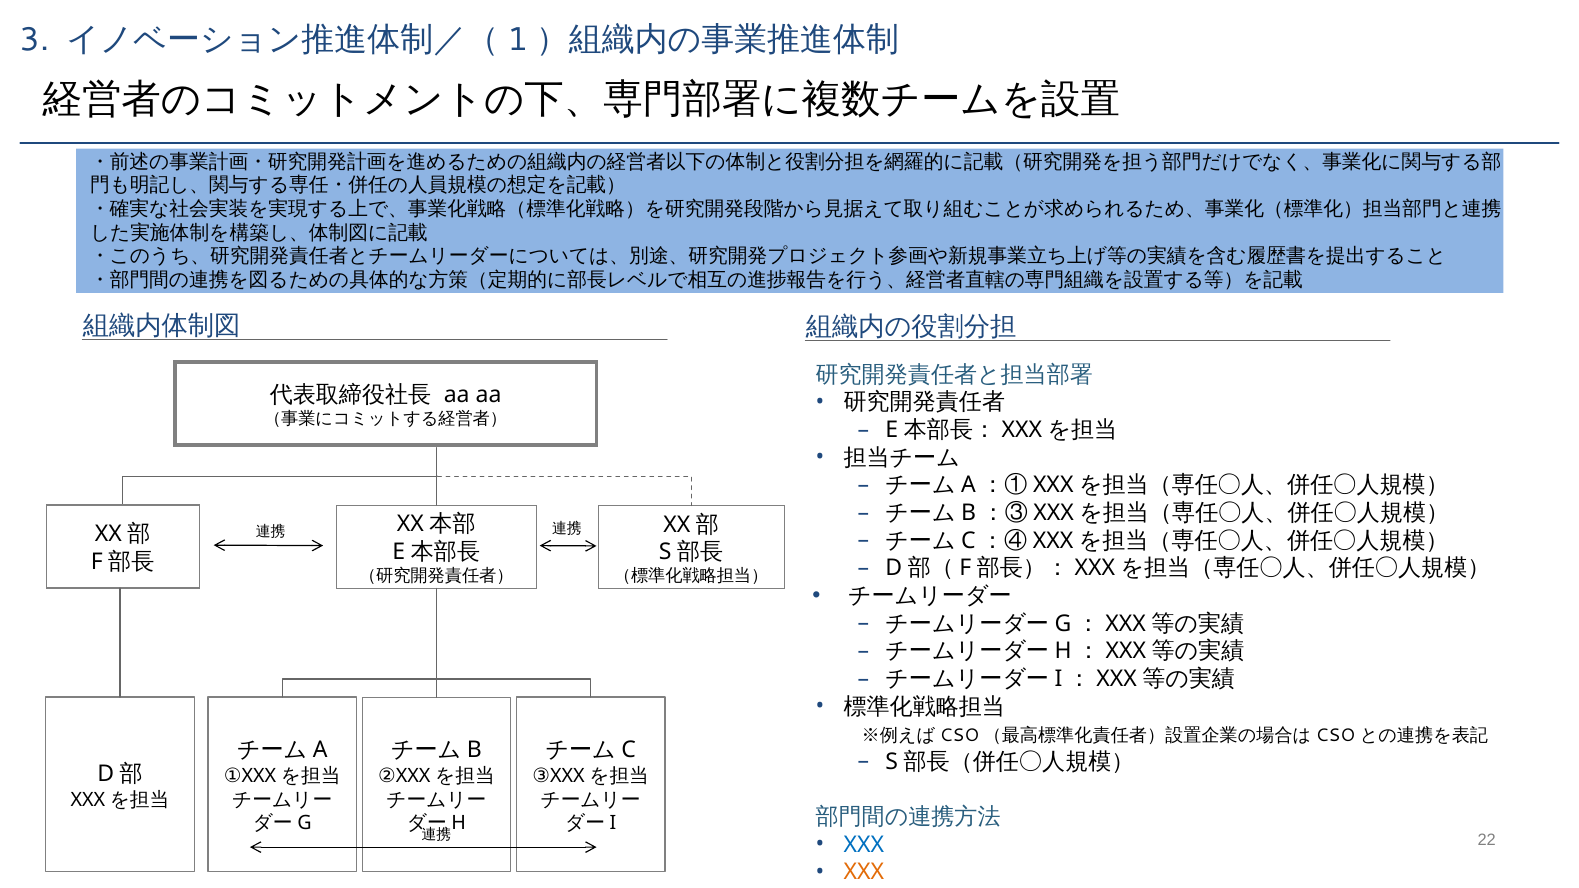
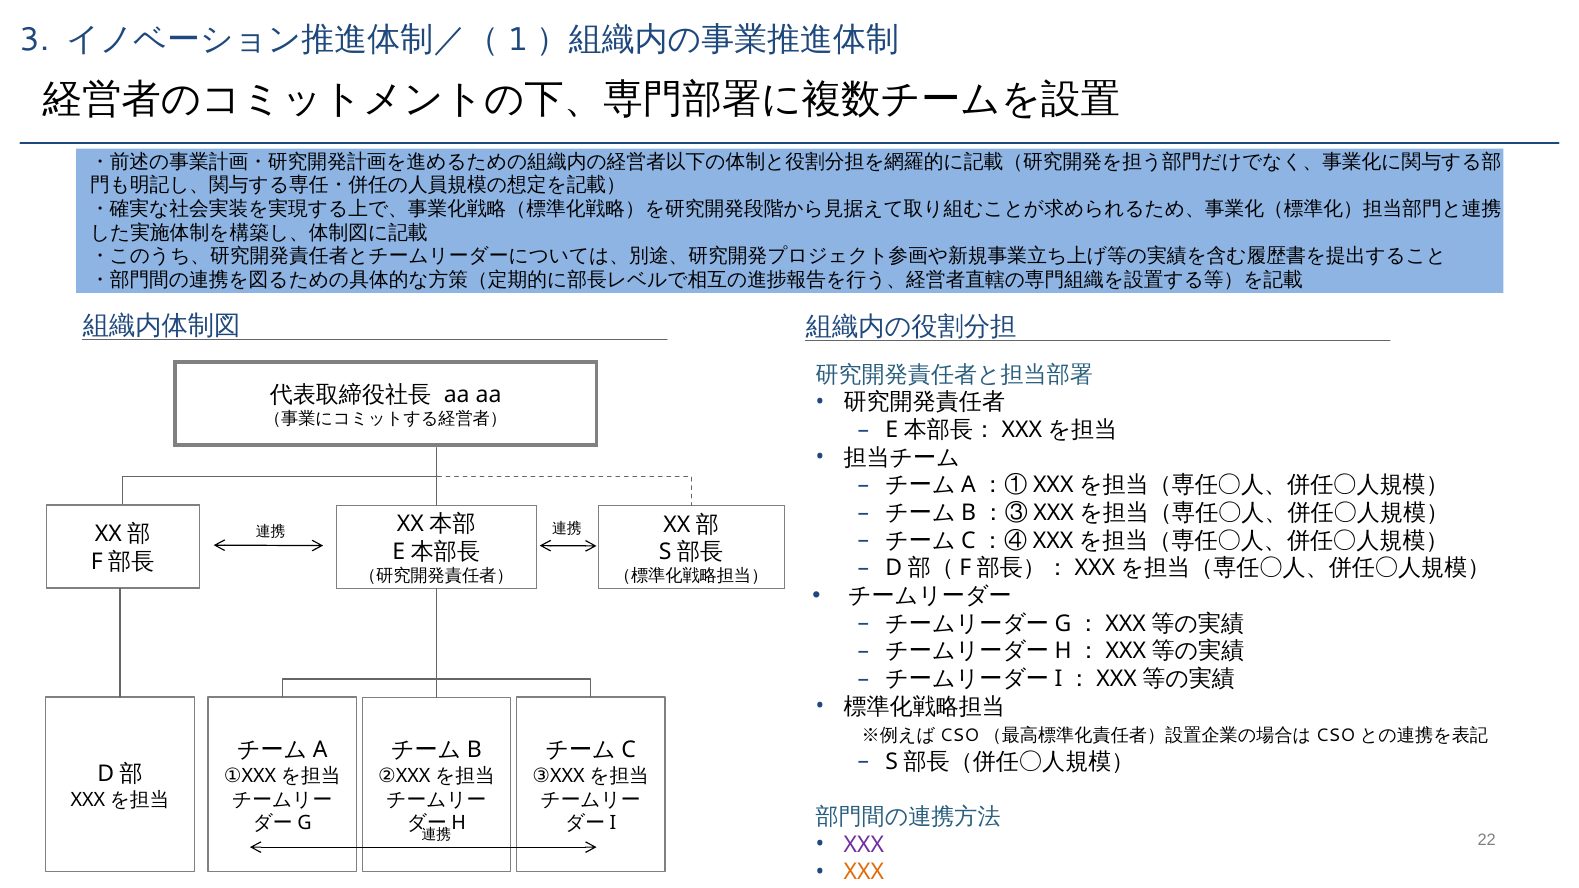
XXX colour: blue -> purple (864, 845)
